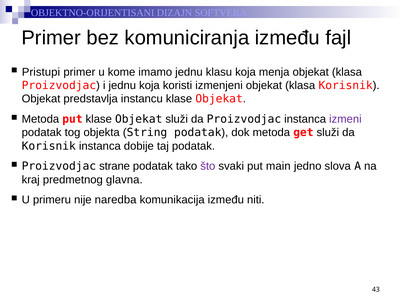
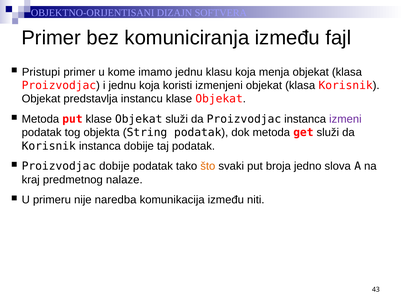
Proizvodjac strane: strane -> dobije (114, 166)
što colour: purple -> orange (208, 166)
main: main -> broja (278, 166)
glavna: glavna -> nalaze (124, 180)
